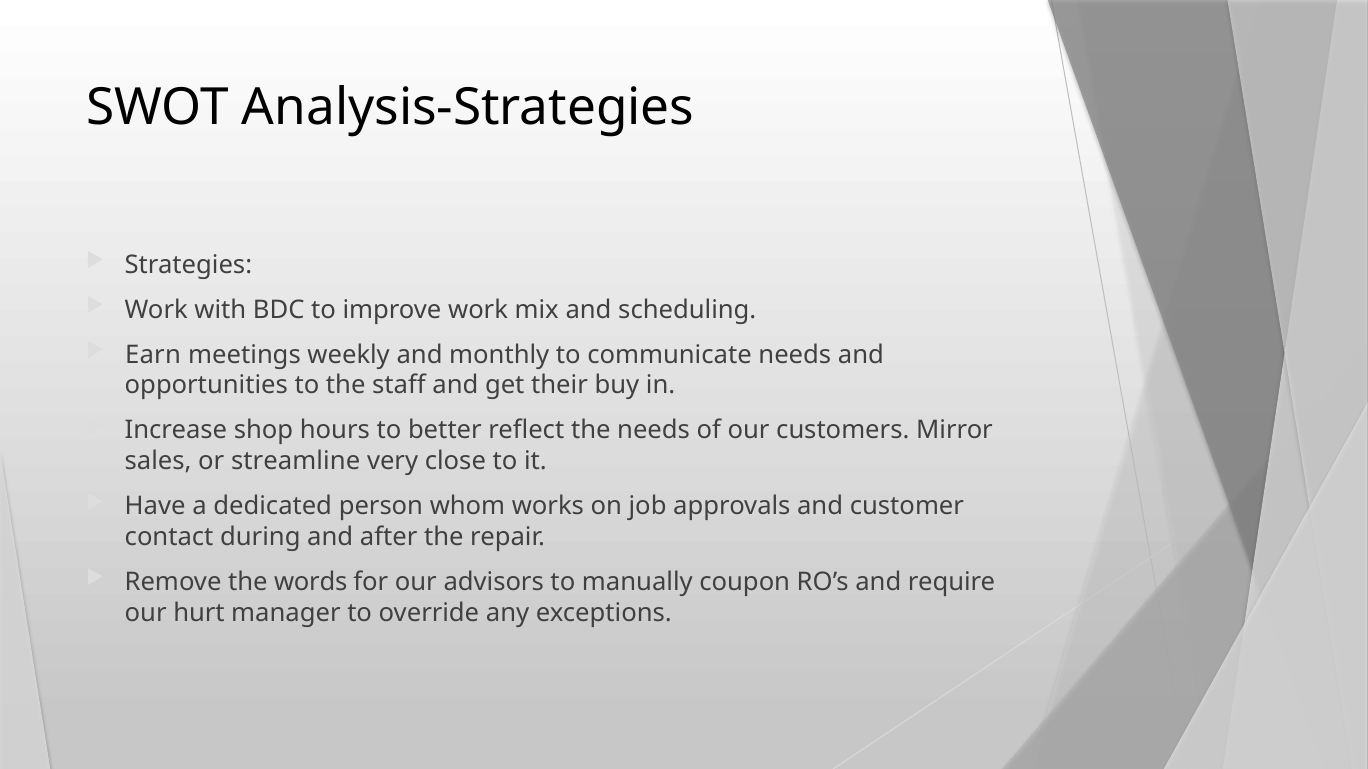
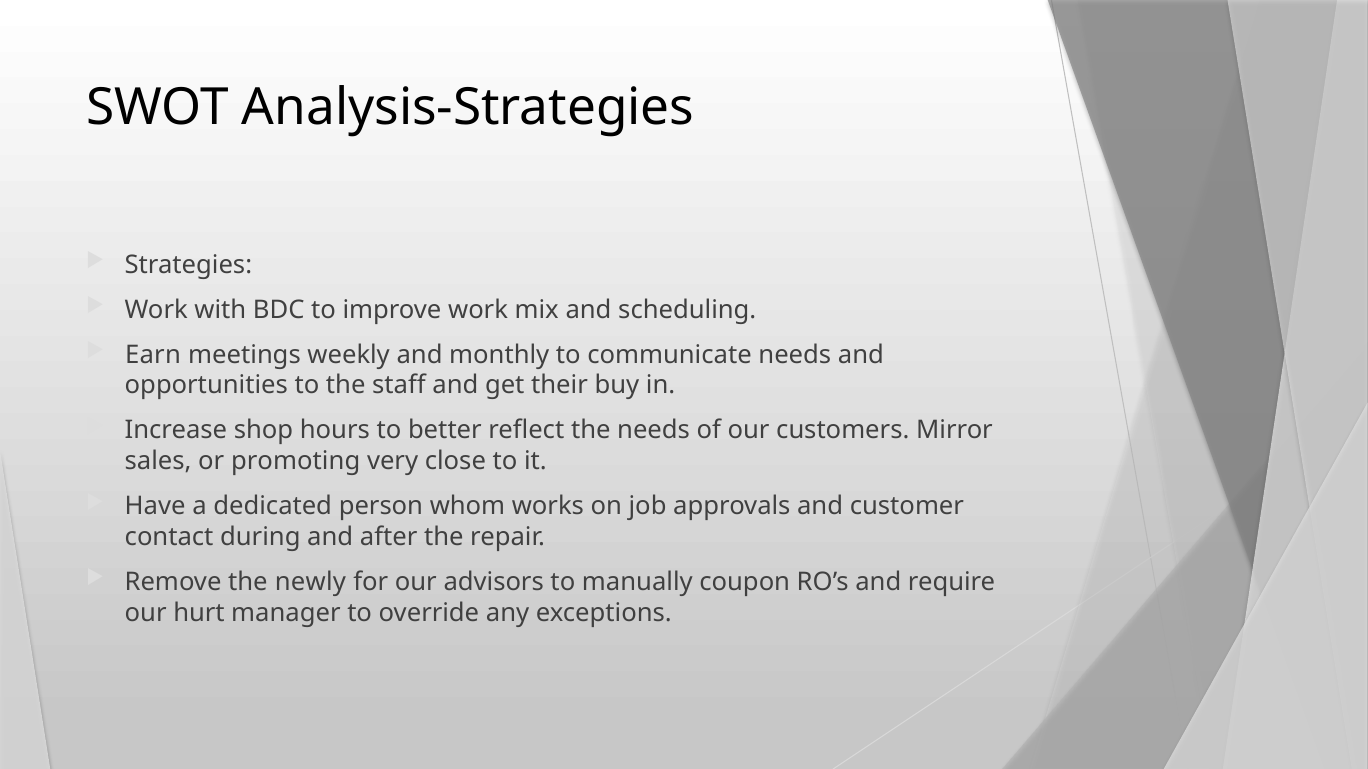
streamline: streamline -> promoting (296, 461)
words: words -> newly (310, 582)
